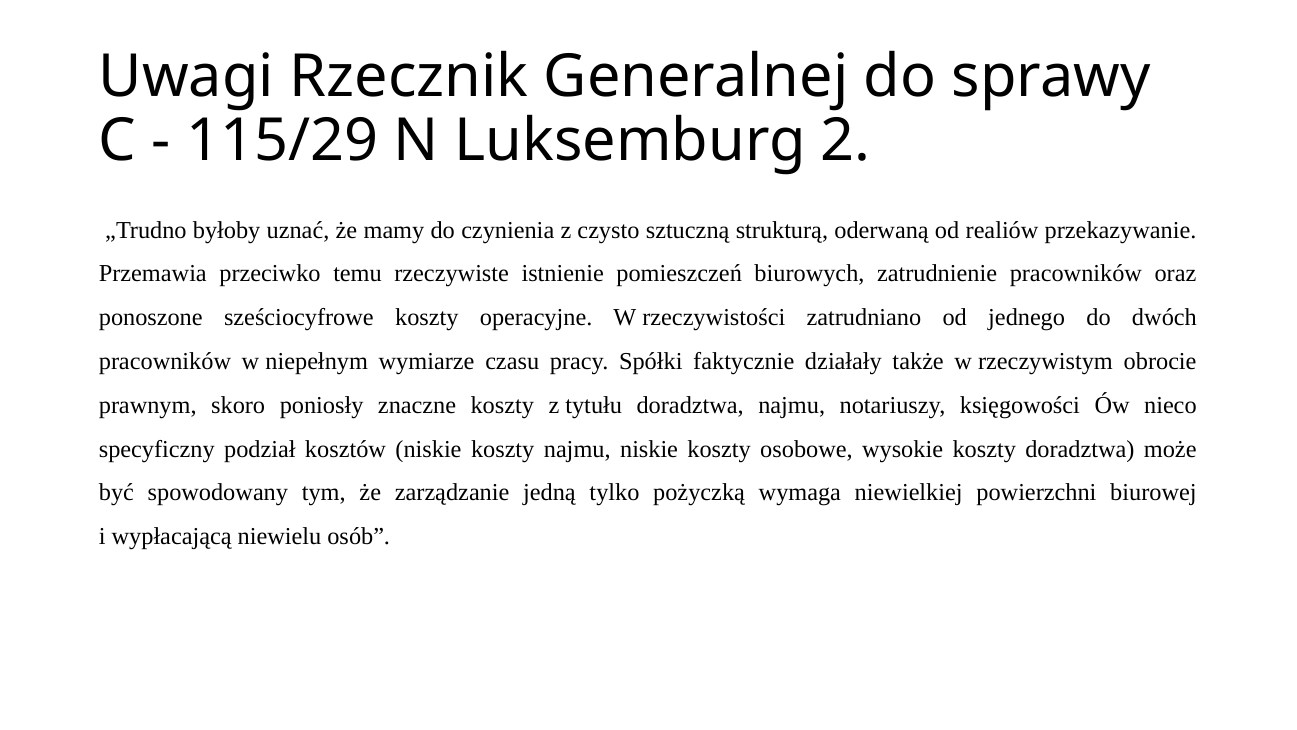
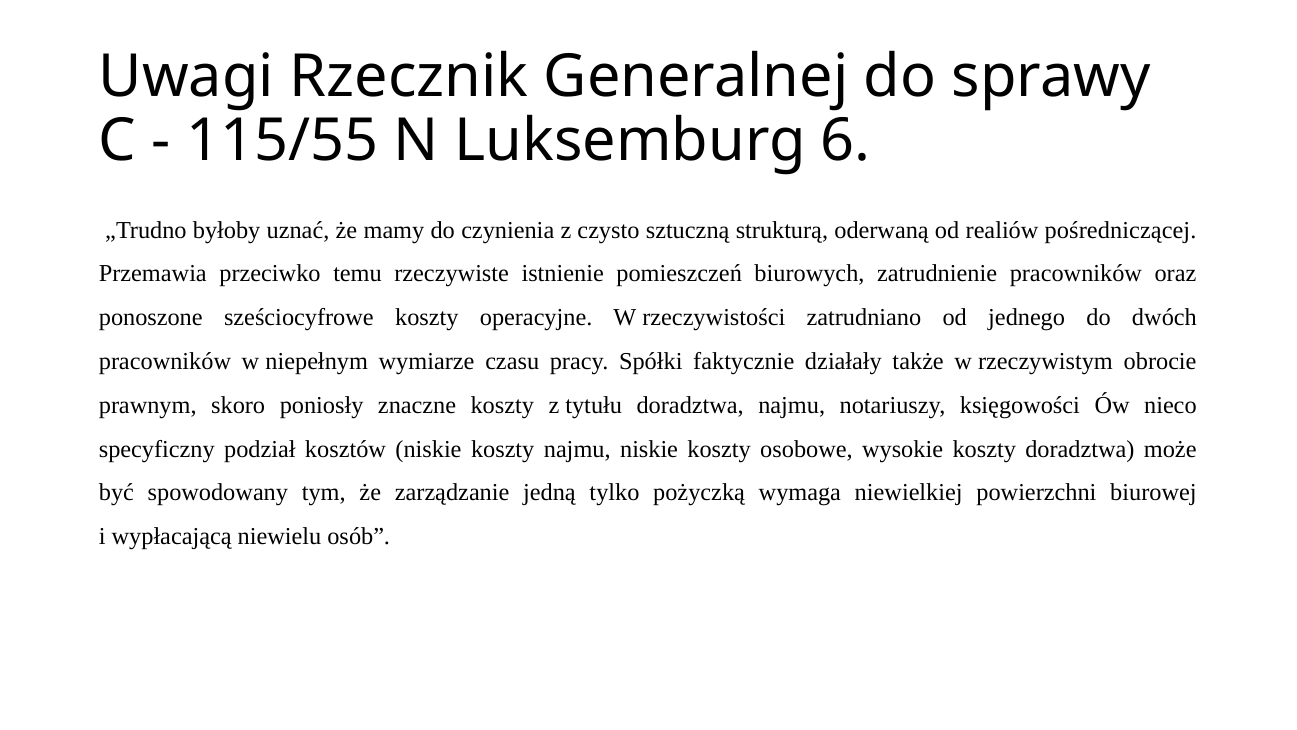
115/29: 115/29 -> 115/55 (282, 141)
2: 2 -> 6 (846, 141)
przekazywanie: przekazywanie -> pośredniczącej (1121, 230)
